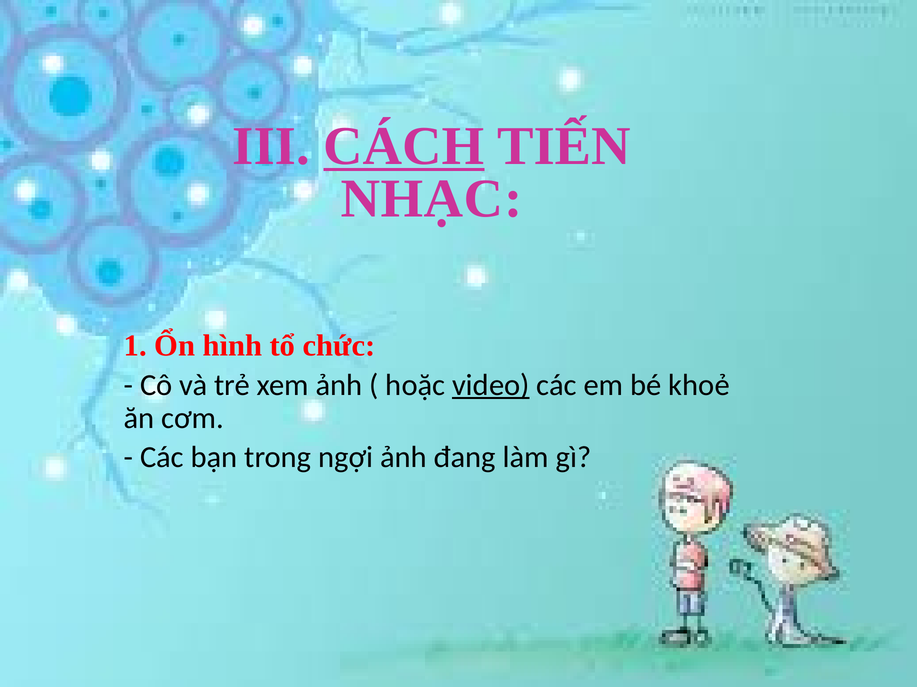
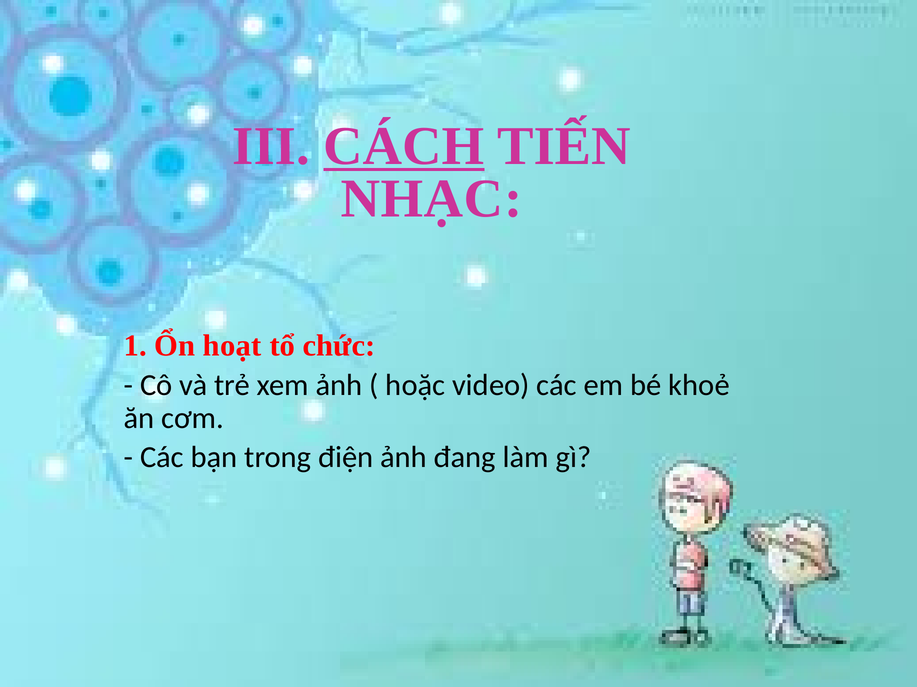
hình: hình -> hoạt (232, 346)
video underline: present -> none (491, 385)
ngợi: ngợi -> điện (346, 458)
